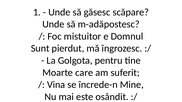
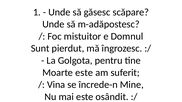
Moarte care: care -> este (84, 73)
